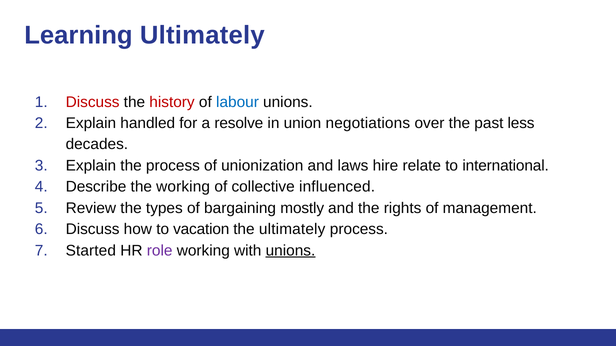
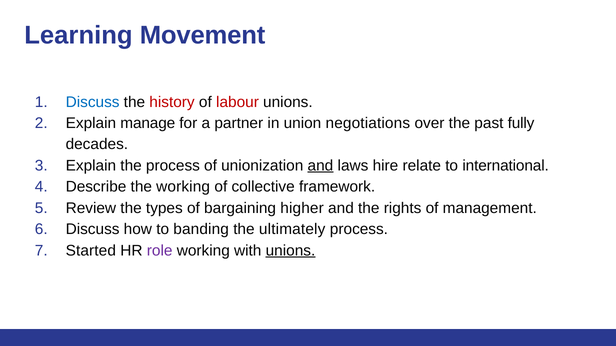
Learning Ultimately: Ultimately -> Movement (203, 35)
Discuss colour: red -> blue (93, 102)
labour colour: blue -> red (237, 102)
handled: handled -> manage (148, 123)
resolve: resolve -> partner (239, 123)
less: less -> fully (521, 123)
and underline: none -> present (320, 166)
influenced: influenced -> framework (337, 187)
mostly: mostly -> higher (302, 208)
vacation: vacation -> banding (201, 230)
